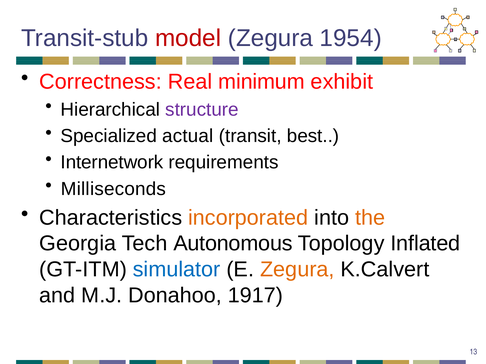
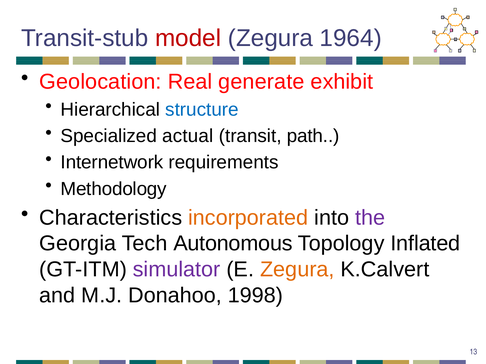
1954: 1954 -> 1964 (351, 38)
Correctness: Correctness -> Geolocation (100, 82)
minimum: minimum -> generate (261, 82)
structure colour: purple -> blue (202, 110)
best: best -> path (313, 136)
Milliseconds: Milliseconds -> Methodology (114, 189)
the colour: orange -> purple (370, 218)
simulator colour: blue -> purple (177, 270)
1917: 1917 -> 1998 (255, 296)
